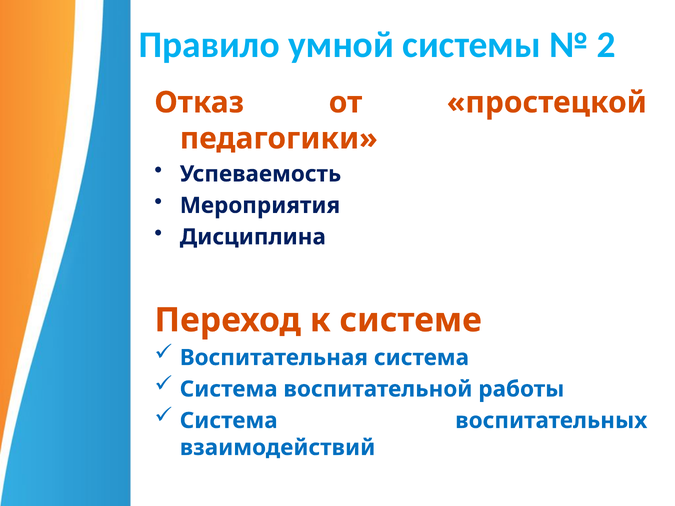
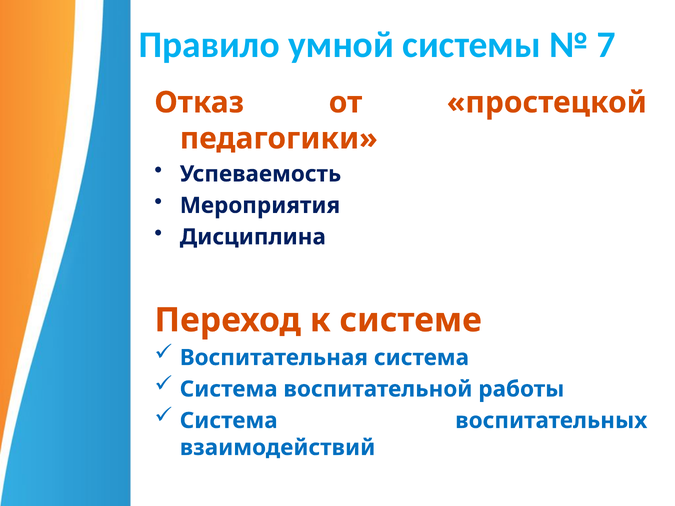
2: 2 -> 7 (606, 45)
